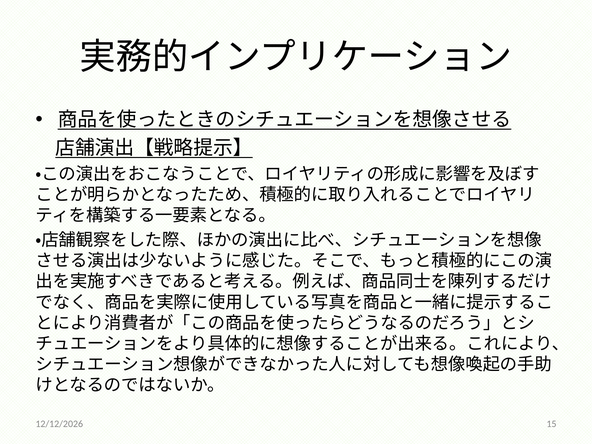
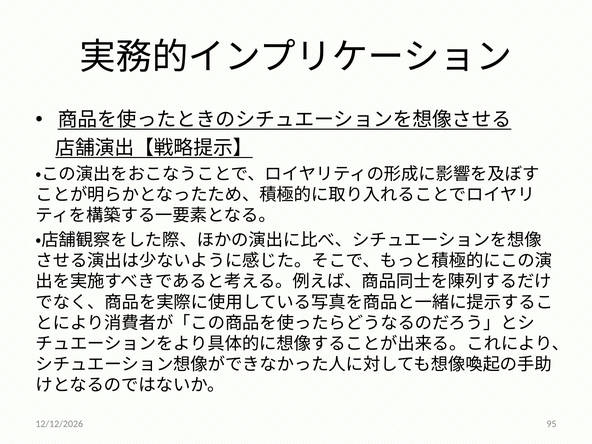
15: 15 -> 95 (551, 424)
